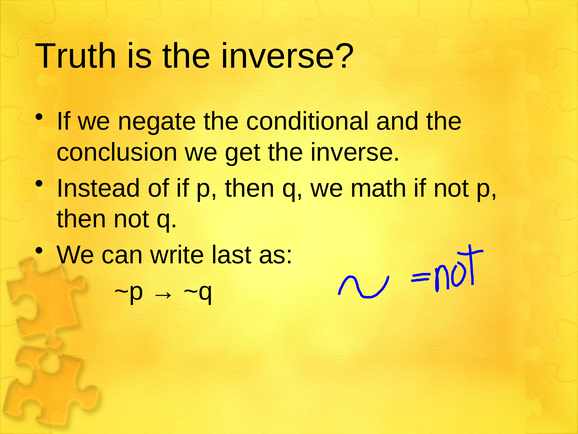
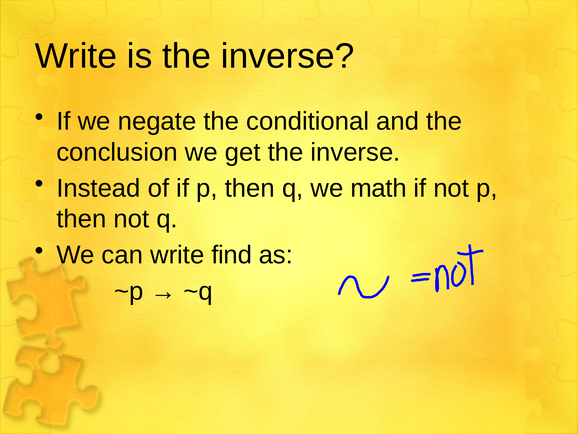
Truth: Truth -> Write (76, 56)
last: last -> find (232, 255)
